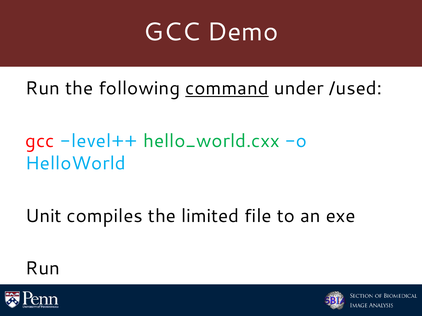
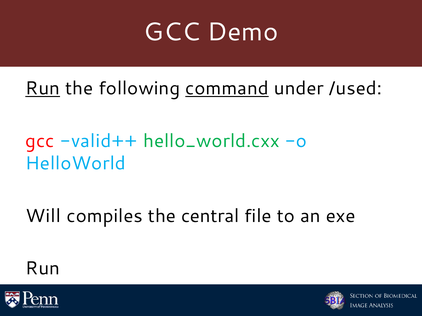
Run underline: none -> present (43, 89)
level++: level++ -> valid++ (99, 141)
Unit: Unit -> Will (43, 216)
limited: limited -> central (210, 216)
